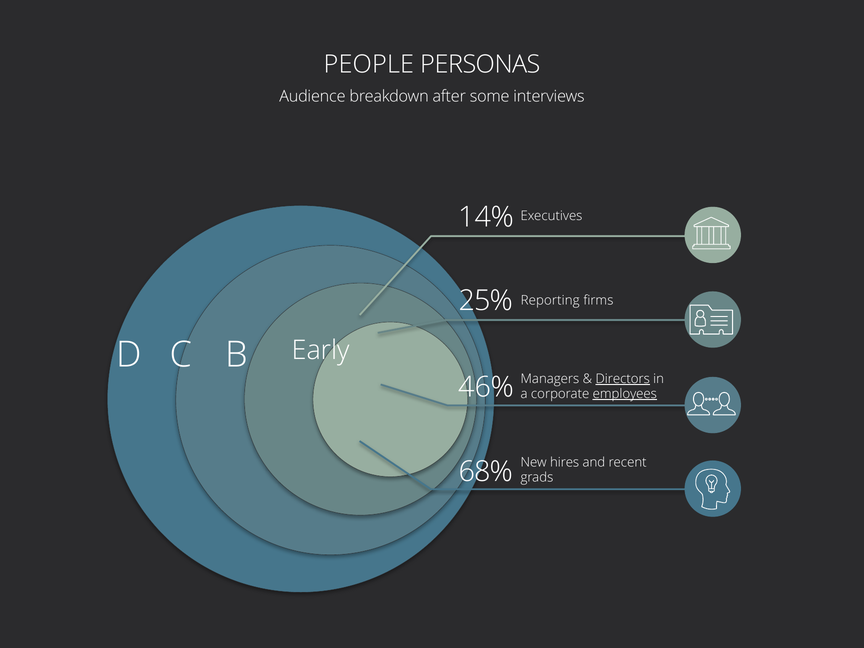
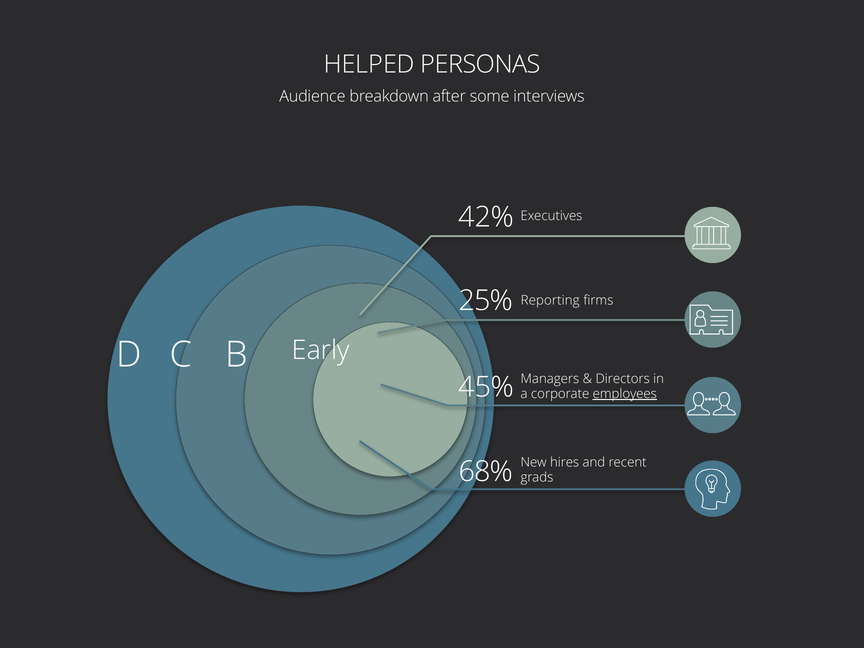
PEOPLE: PEOPLE -> HELPED (369, 65)
14%: 14% -> 42% (486, 217)
Directors underline: present -> none (623, 379)
46%: 46% -> 45% (486, 387)
